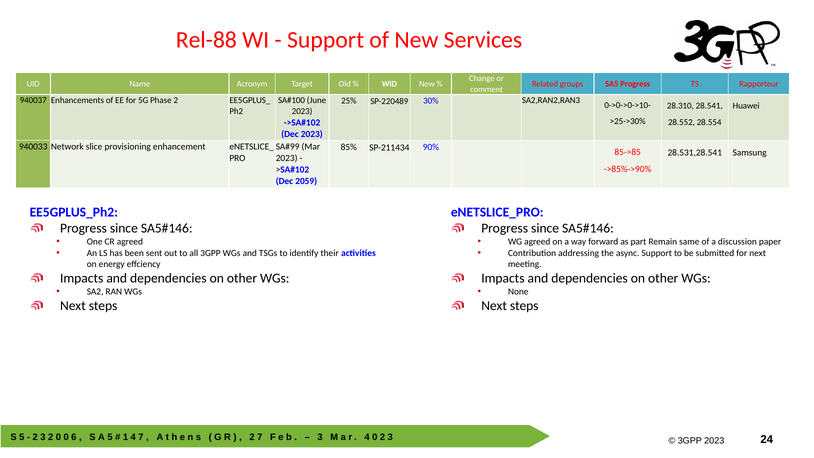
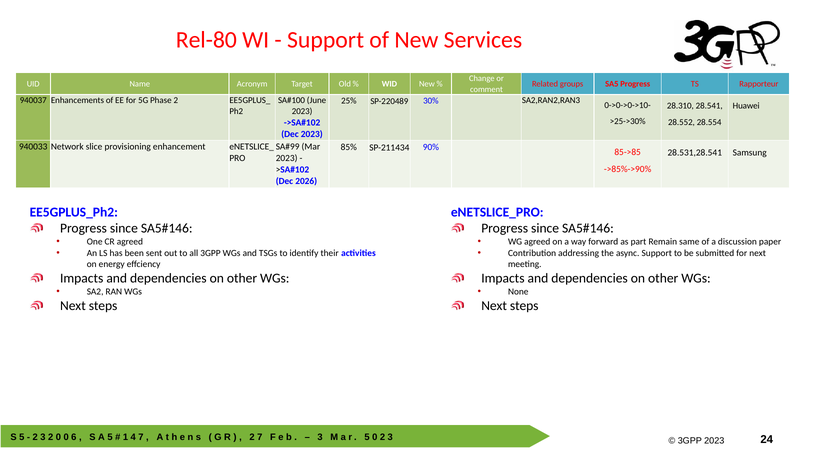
Rel-88: Rel-88 -> Rel-80 (206, 40)
2059: 2059 -> 2026 (306, 181)
4: 4 -> 5 (367, 437)
